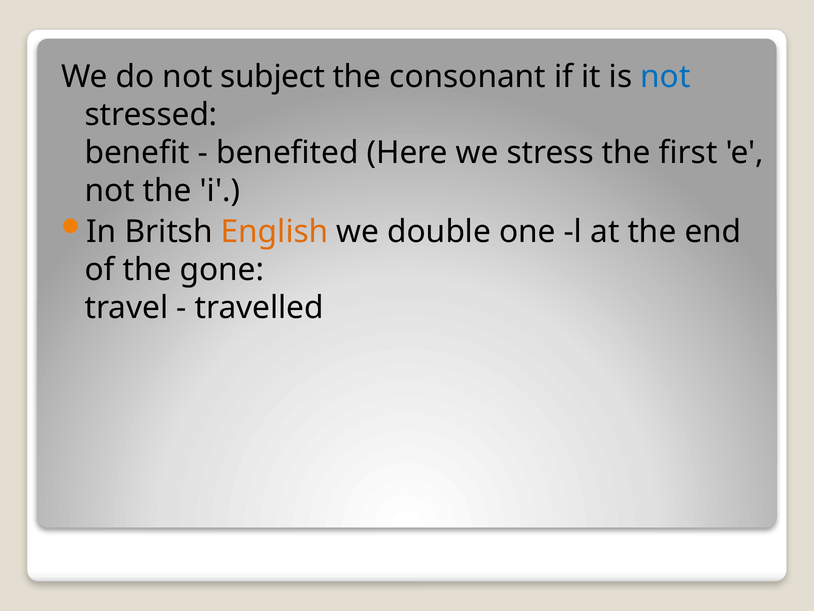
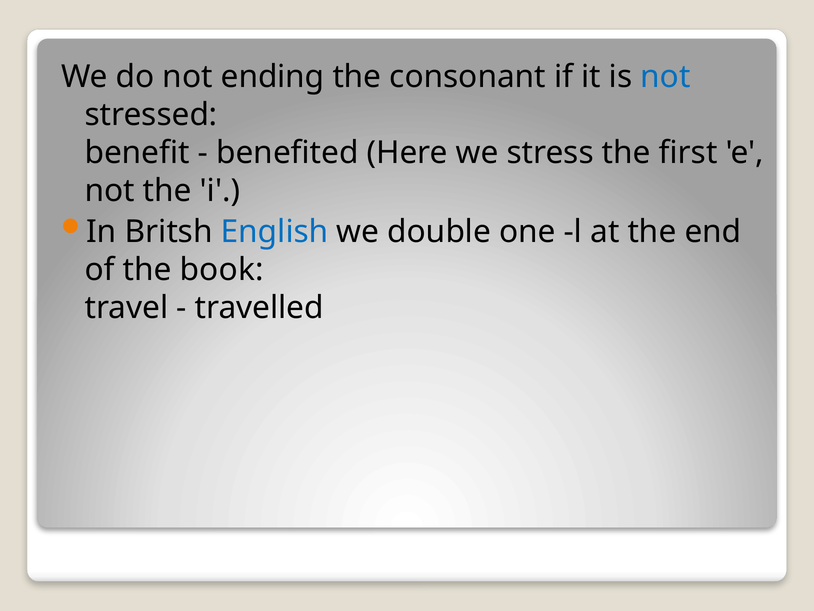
subject: subject -> ending (273, 77)
English colour: orange -> blue (275, 231)
gone: gone -> book (222, 269)
